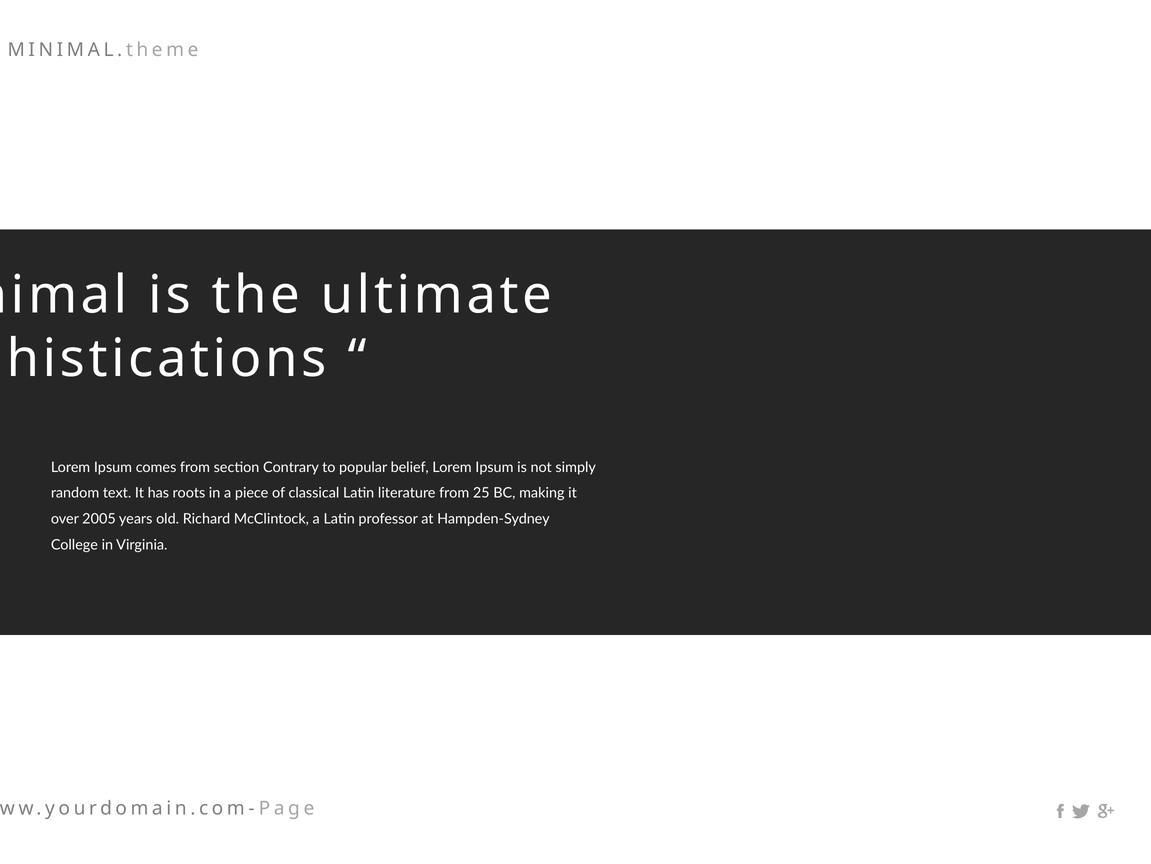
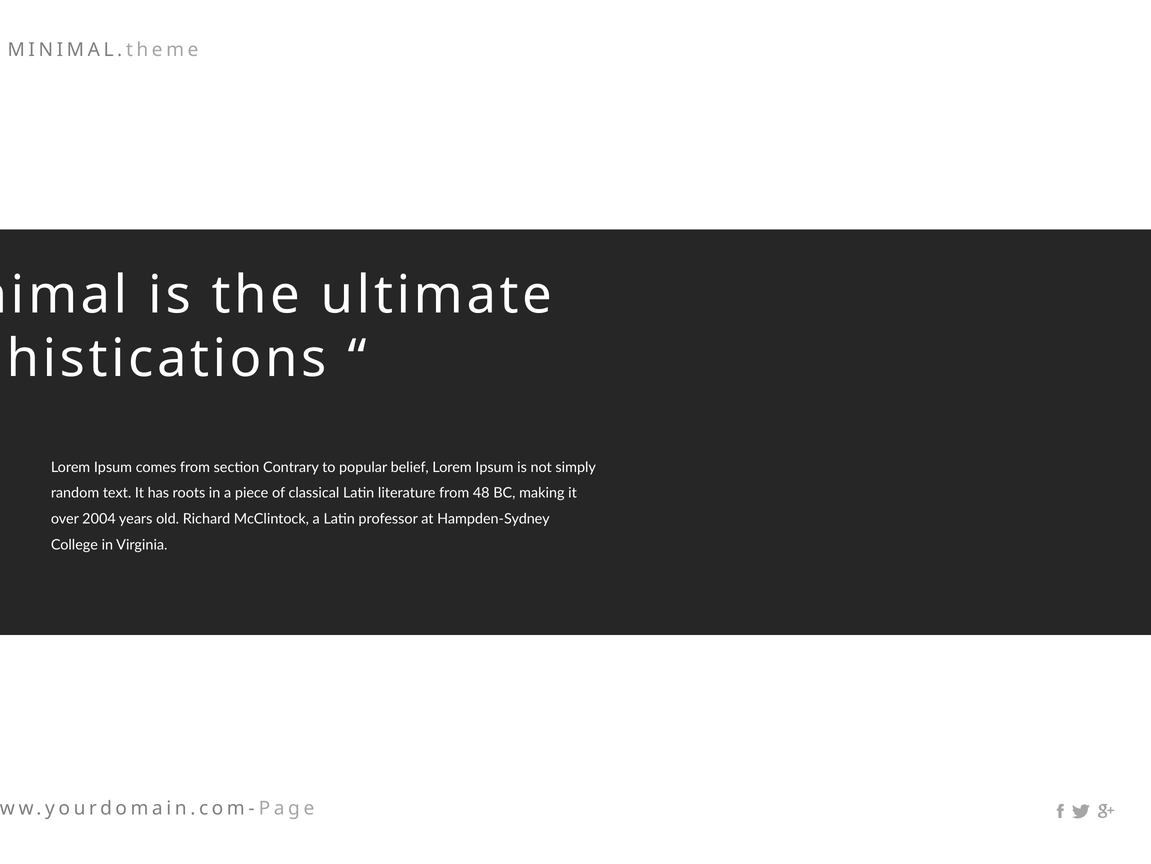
25: 25 -> 48 (481, 493)
2005: 2005 -> 2004 (99, 519)
